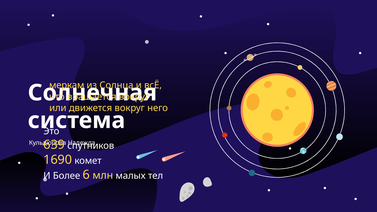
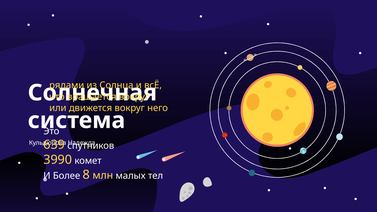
меркам: меркам -> рядами (67, 85)
1690: 1690 -> 3990 (58, 160)
6: 6 -> 8 (86, 175)
